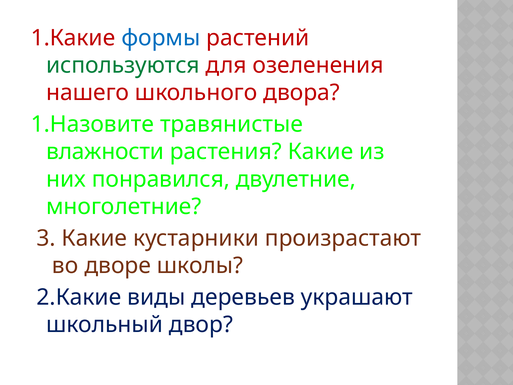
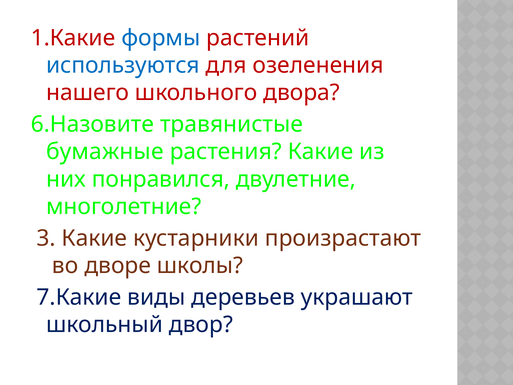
используются colour: green -> blue (123, 65)
1.Назовите: 1.Назовите -> 6.Назовите (92, 124)
влажности: влажности -> бумажные (105, 152)
2.Какие: 2.Какие -> 7.Какие (79, 297)
